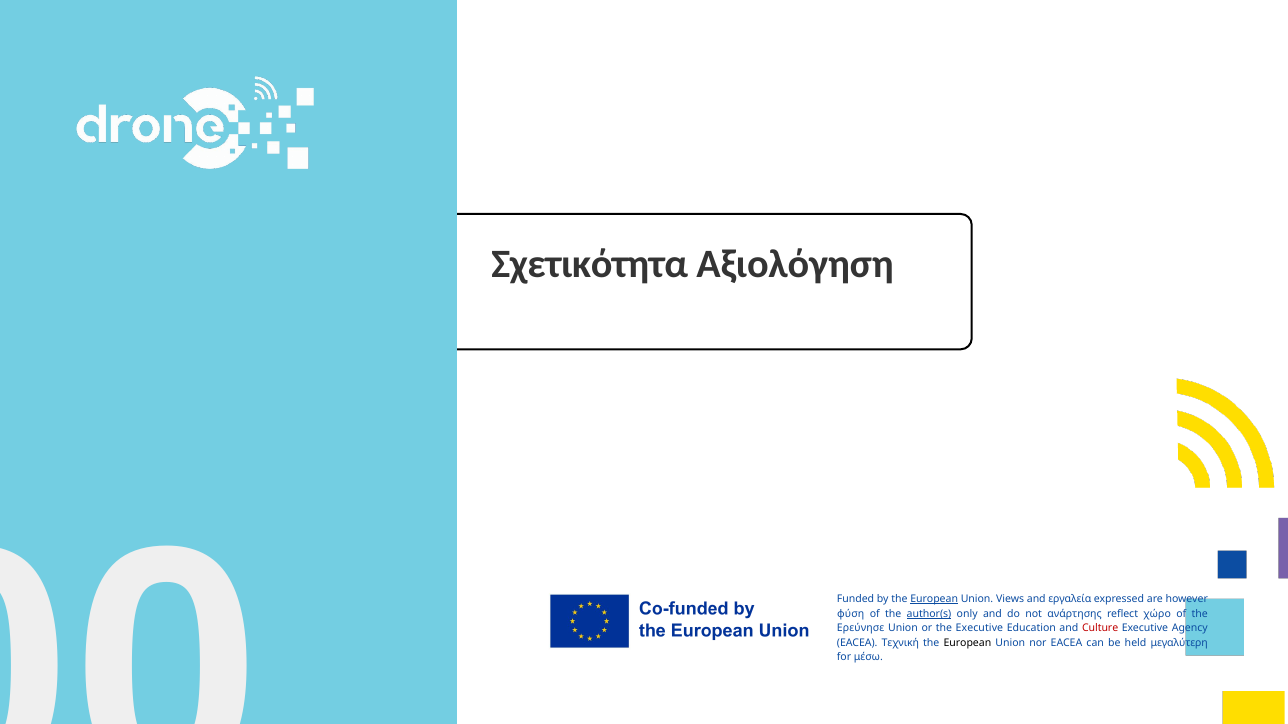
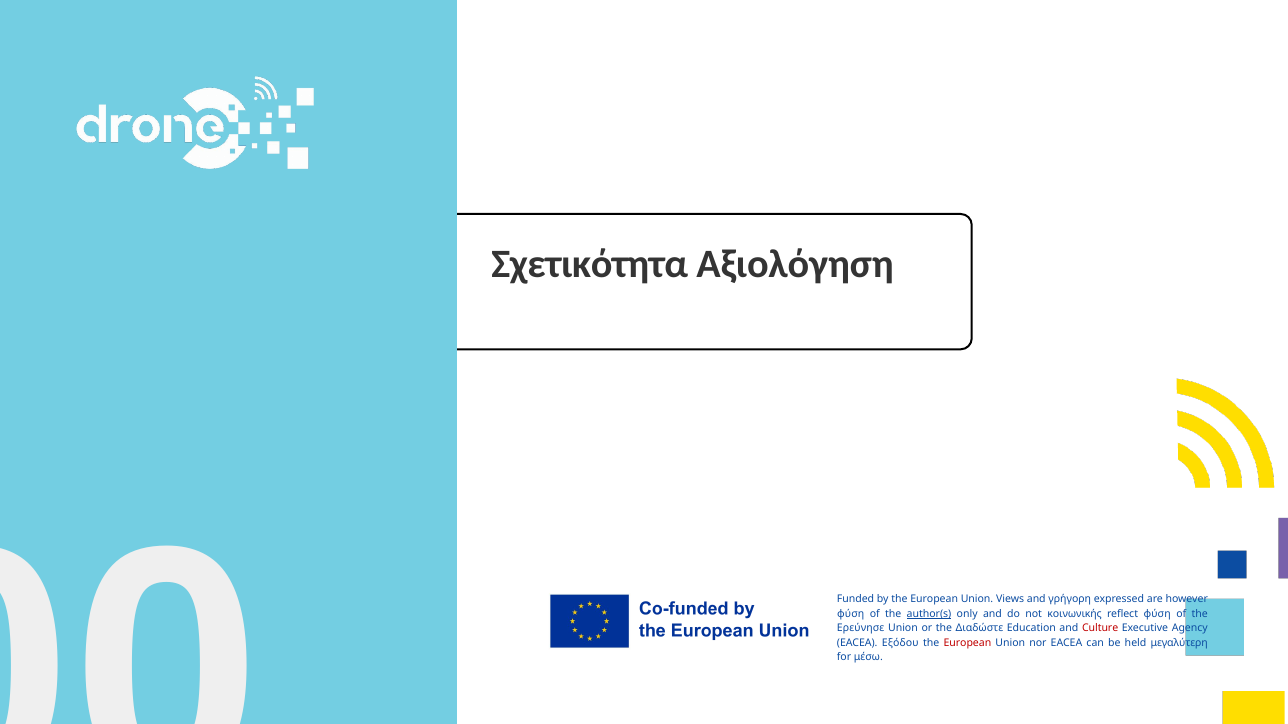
European underline: present -> none (934, 599)
εργαλεία: εργαλεία -> γρήγορη (1070, 599)
ανάρτησης: ανάρτησης -> κοινωνικής (1075, 614)
reflect χώρο: χώρο -> φύση (1157, 614)
the Executive: Executive -> Διαδώστε (979, 629)
Τεχνική: Τεχνική -> Εξόδου (900, 643)
European colour: black -> red (967, 643)
